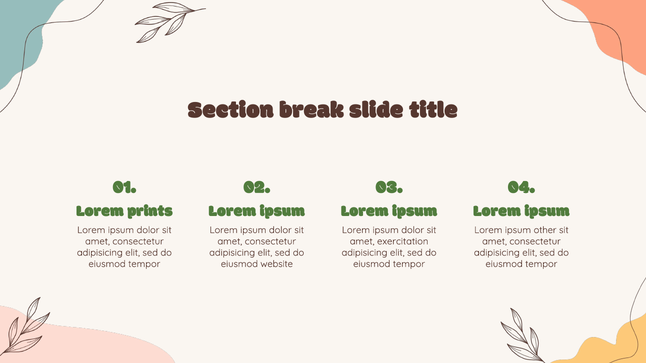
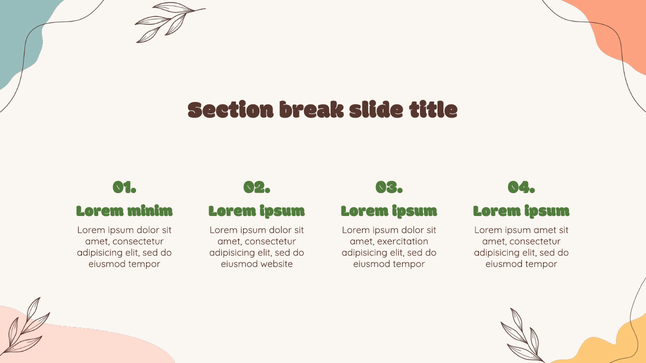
prints: prints -> minim (150, 211)
ipsum other: other -> amet (545, 230)
